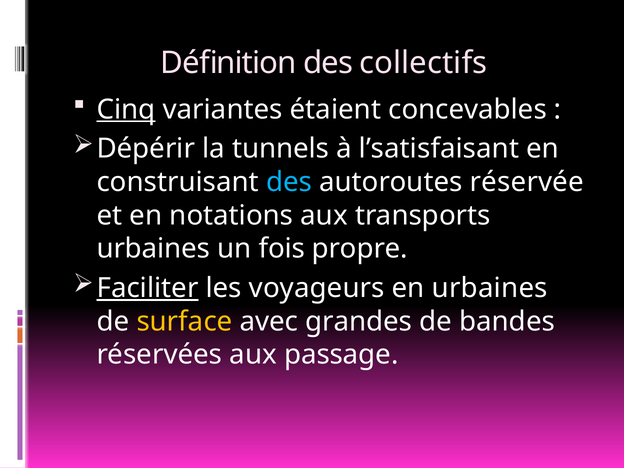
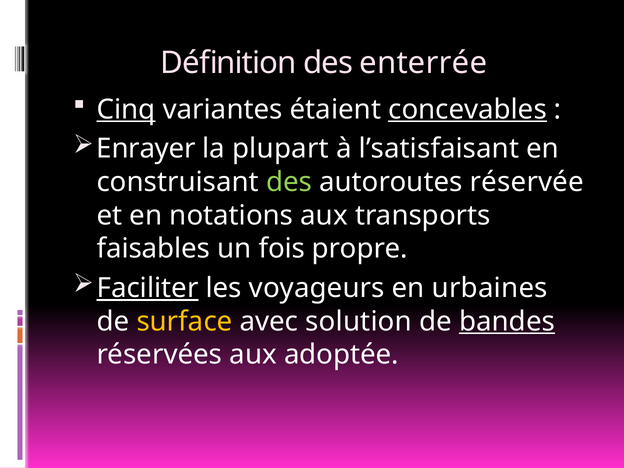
collectifs: collectifs -> enterrée (423, 63)
concevables underline: none -> present (468, 109)
Dépérir: Dépérir -> Enrayer (146, 149)
tunnels: tunnels -> plupart (280, 149)
des colour: light blue -> light green (289, 182)
urbaines: urbaines -> faisables (153, 249)
grandes: grandes -> solution (359, 321)
bandes underline: none -> present (507, 321)
passage: passage -> adoptée (341, 355)
